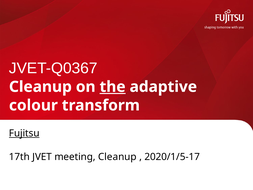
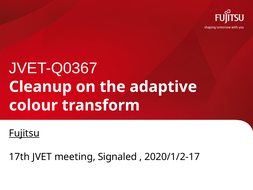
the underline: present -> none (113, 87)
meeting Cleanup: Cleanup -> Signaled (117, 157)
2020/1/5-17: 2020/1/5-17 -> 2020/1/2-17 (172, 157)
